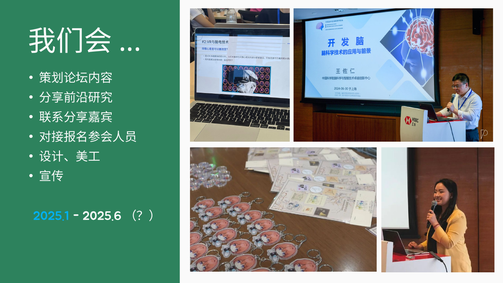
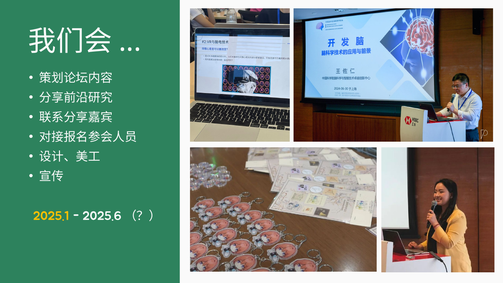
2025.1 colour: light blue -> yellow (51, 216)
